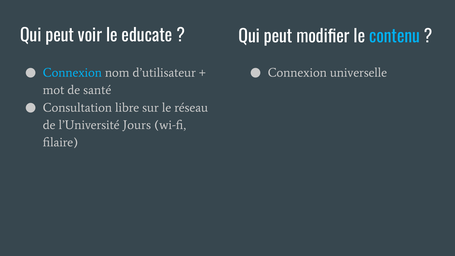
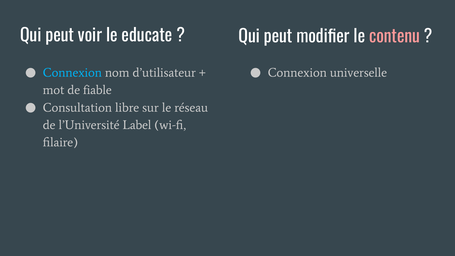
contenu colour: light blue -> pink (395, 37)
santé: santé -> fiable (97, 90)
Jours: Jours -> Label (137, 125)
